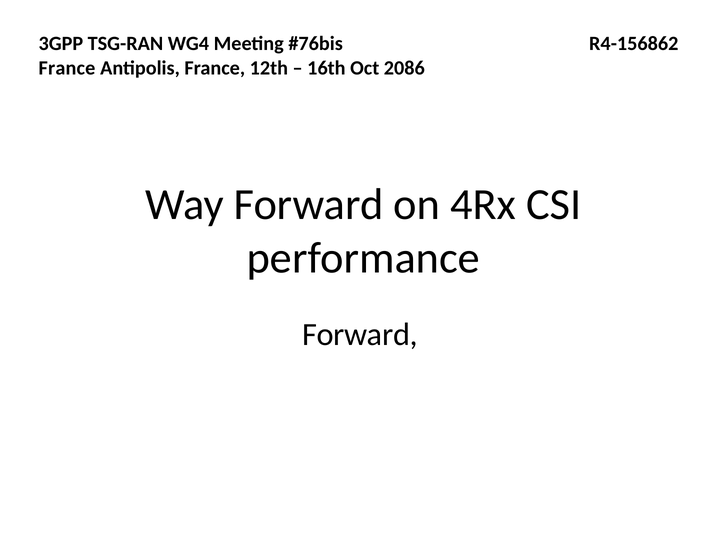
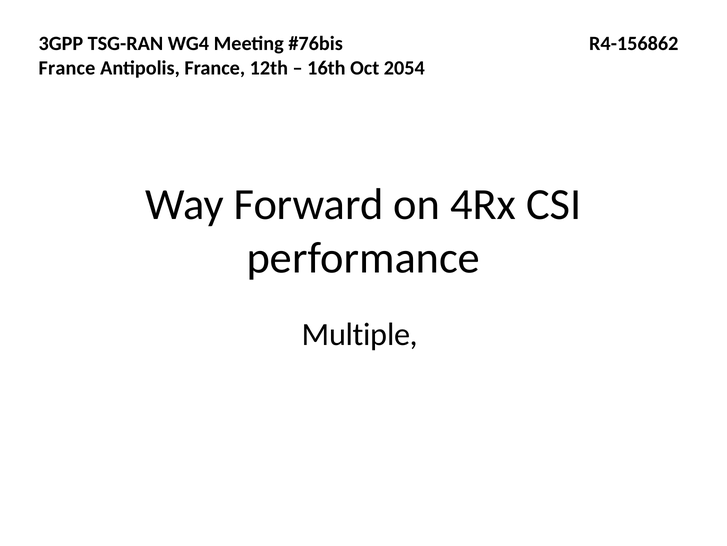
2086: 2086 -> 2054 (404, 68)
Forward: Forward -> Multiple (360, 334)
